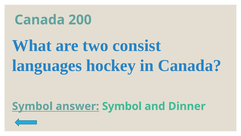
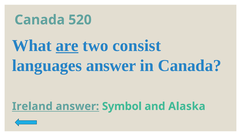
200: 200 -> 520 (80, 20)
are underline: none -> present (67, 45)
languages hockey: hockey -> answer (111, 65)
Symbol: Symbol -> Ireland (32, 106)
Dinner: Dinner -> Alaska (187, 106)
